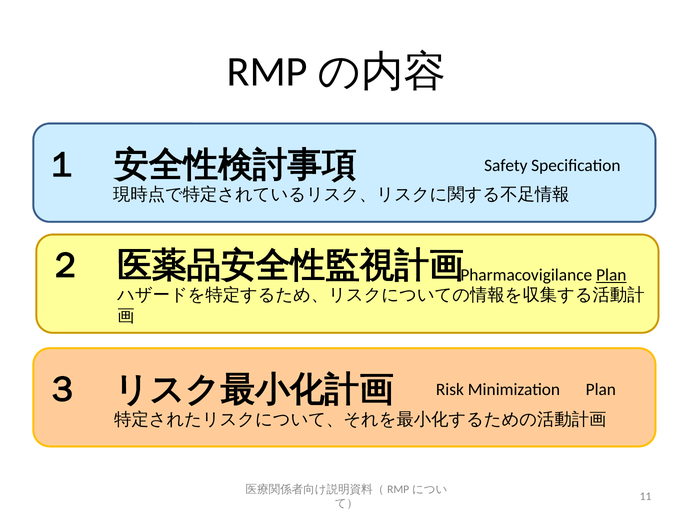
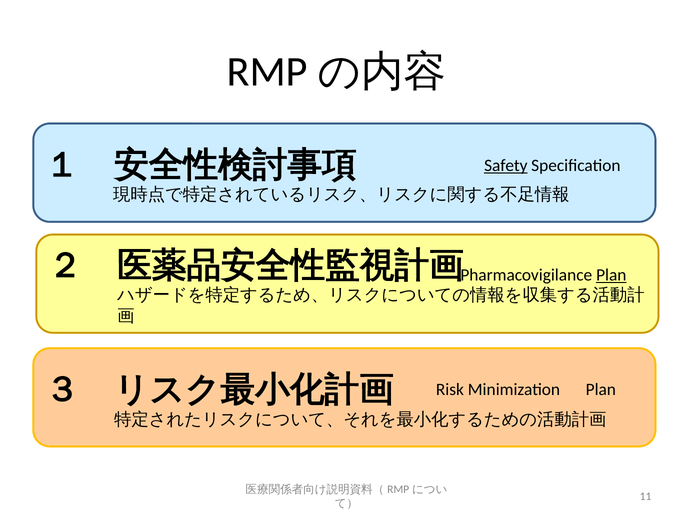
Safety underline: none -> present (506, 165)
